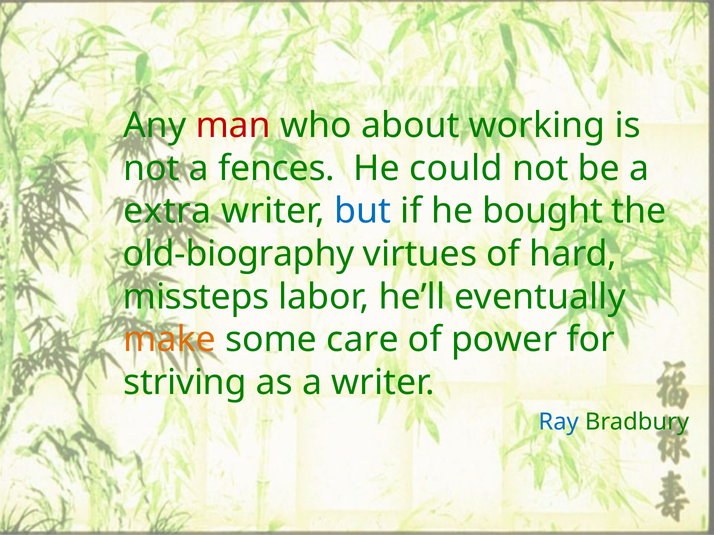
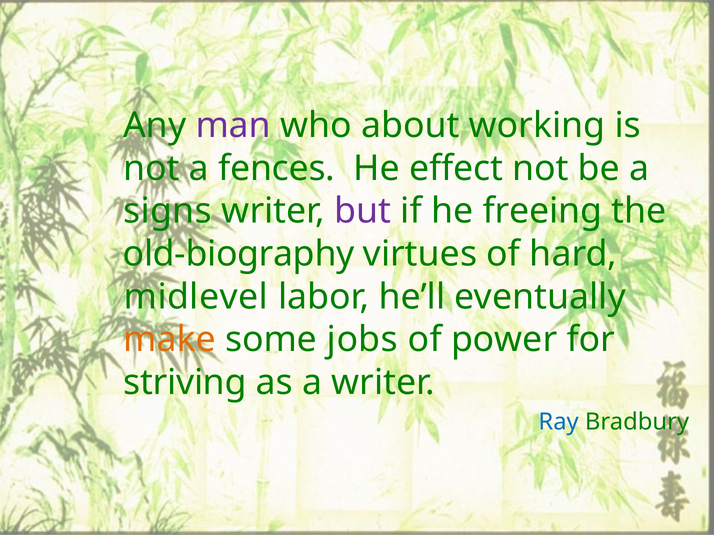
man colour: red -> purple (233, 126)
could: could -> effect (456, 169)
extra: extra -> signs (167, 211)
but colour: blue -> purple (363, 211)
bought: bought -> freeing (542, 211)
missteps: missteps -> midlevel (196, 297)
care: care -> jobs (362, 340)
